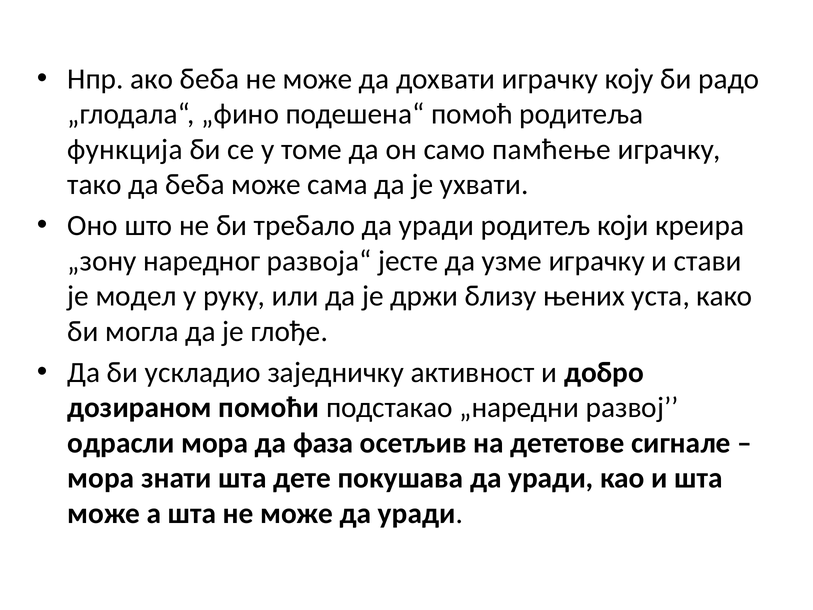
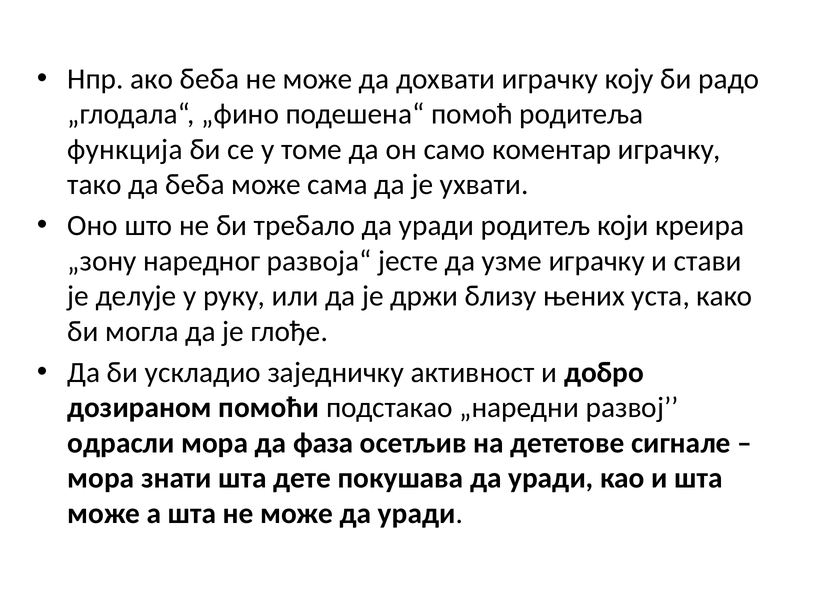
памћење: памћење -> коментар (552, 149)
модел: модел -> делује (136, 296)
